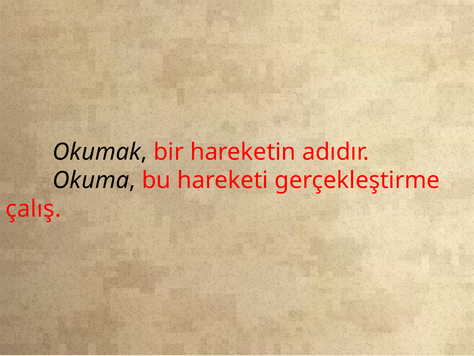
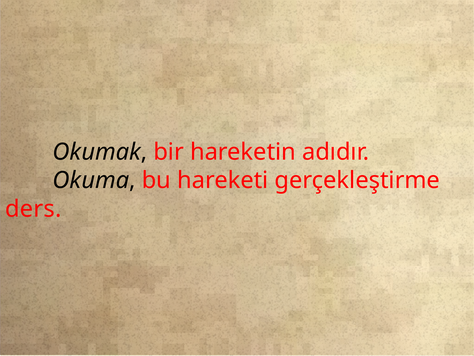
çalış: çalış -> ders (33, 209)
